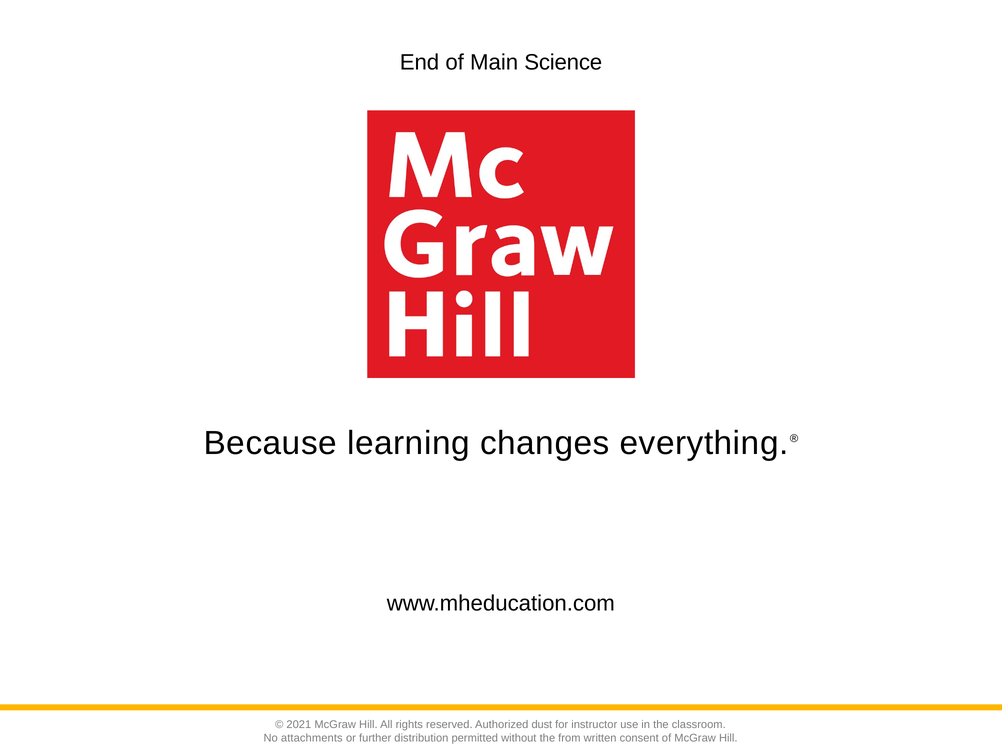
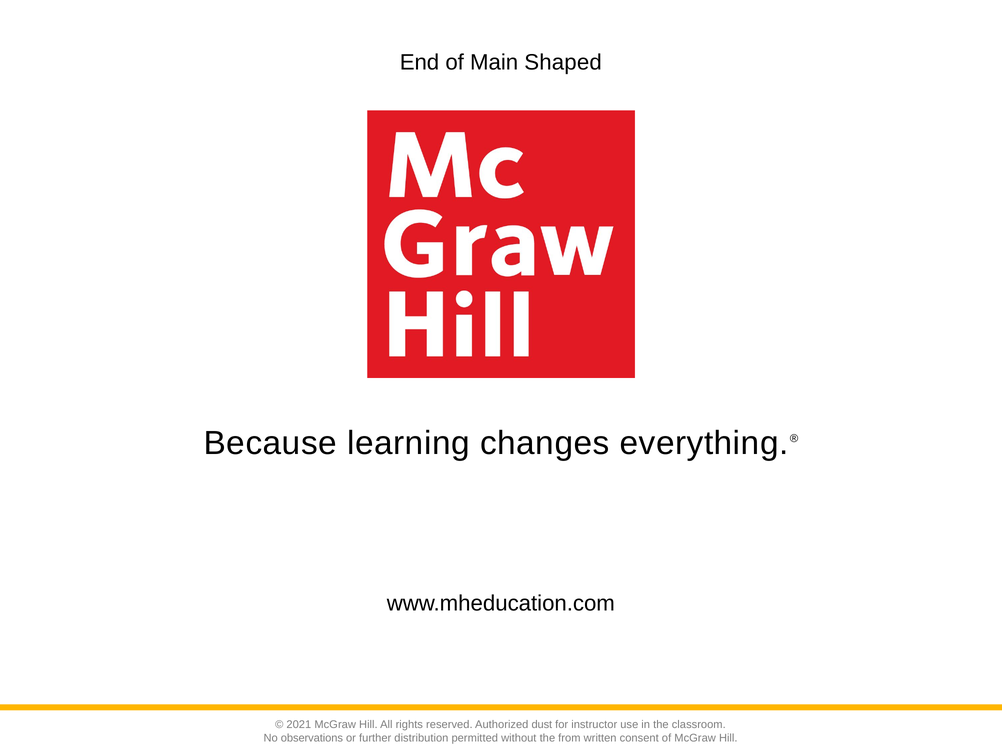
Science: Science -> Shaped (563, 63)
attachments: attachments -> observations (312, 739)
